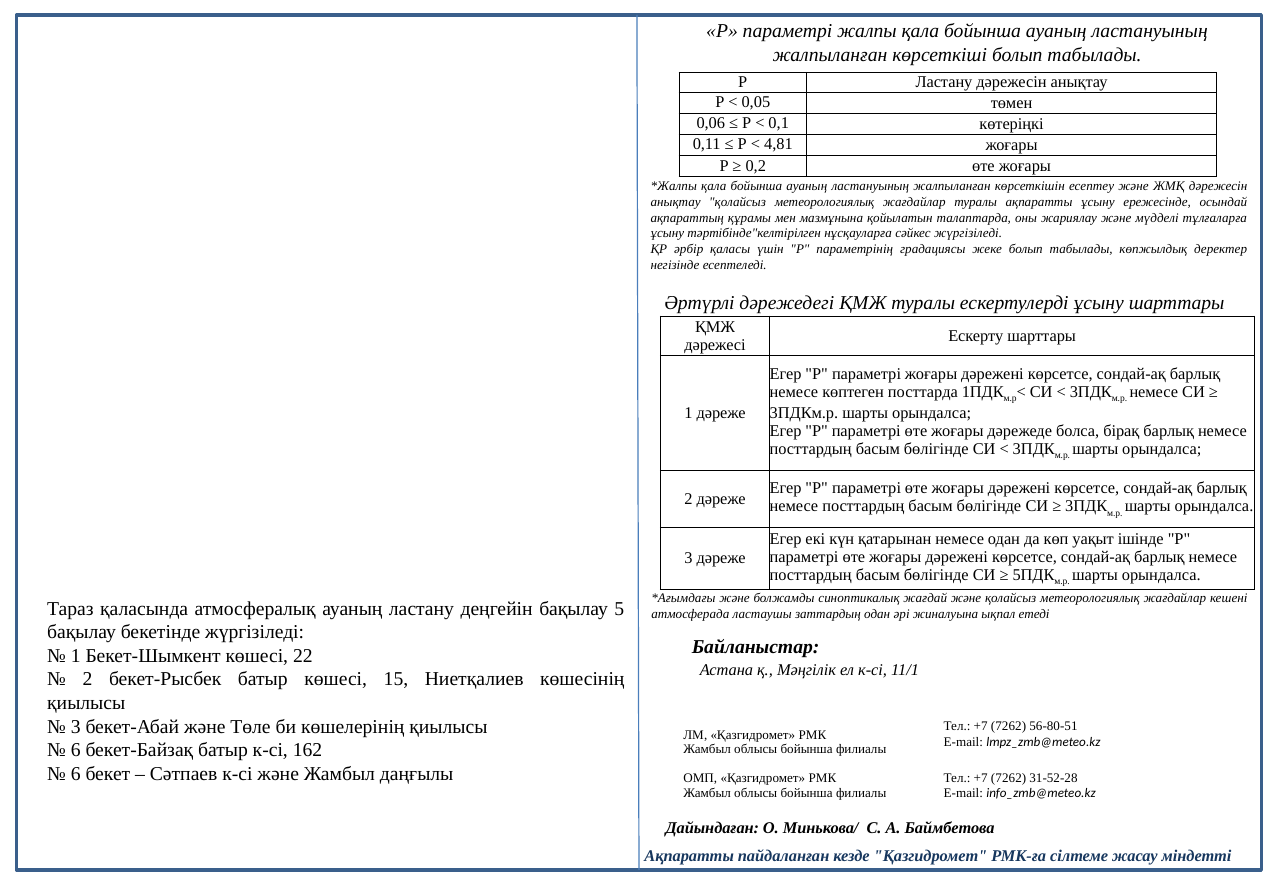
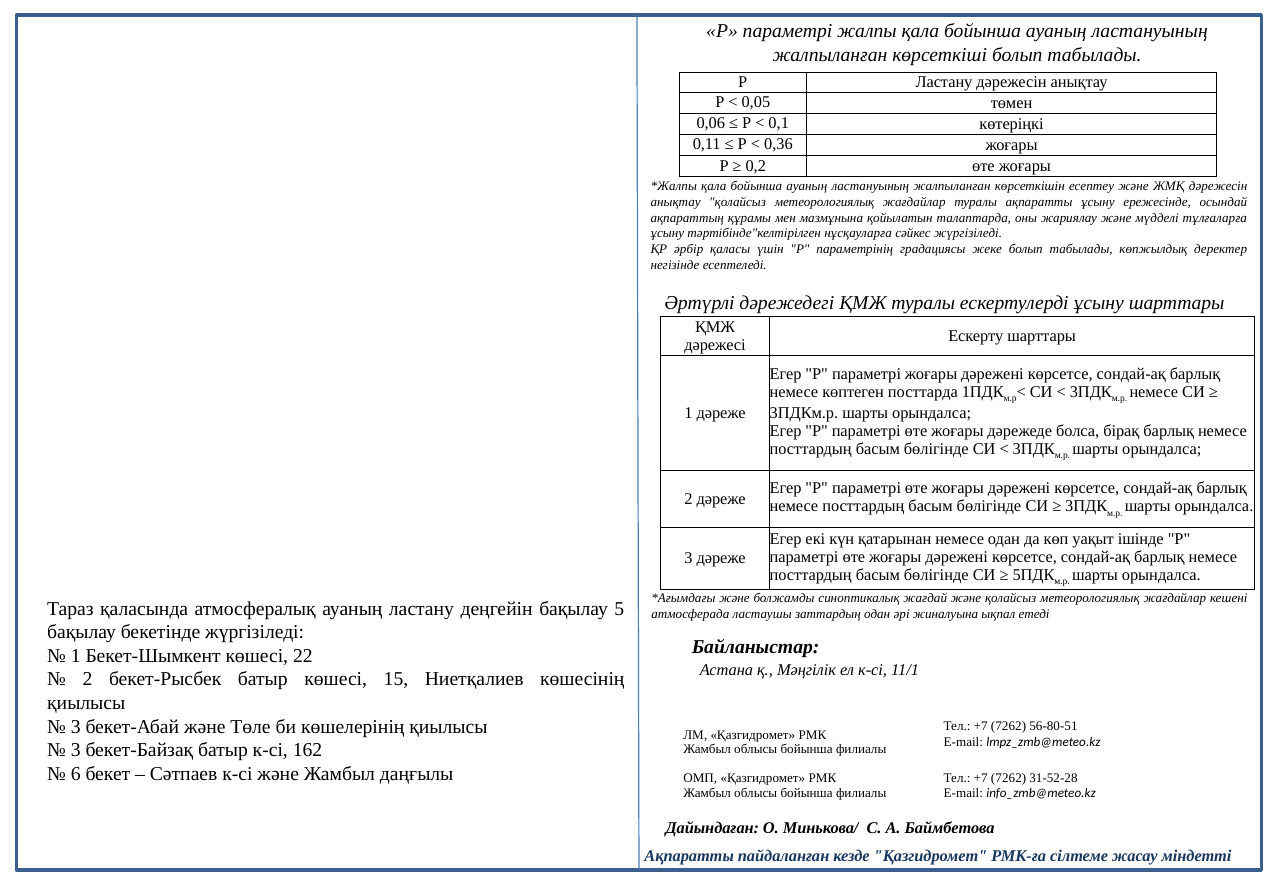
4,81: 4,81 -> 0,36 (778, 145)
6: 6 -> 3 (76, 750)
